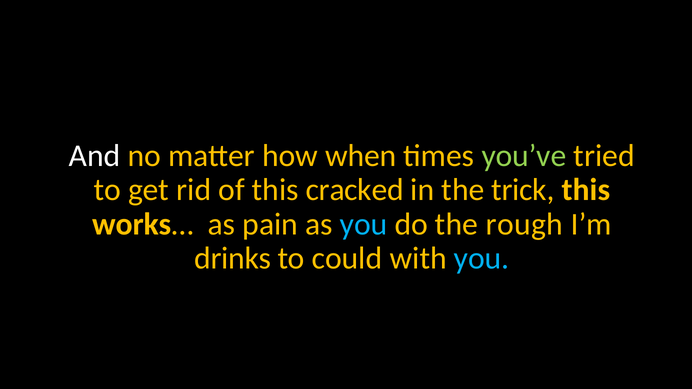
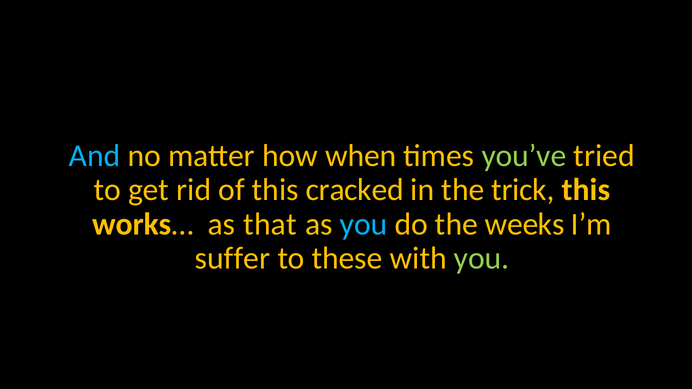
And colour: white -> light blue (95, 156)
pain: pain -> that (270, 224)
rough: rough -> weeks (525, 224)
drinks: drinks -> suffer (232, 259)
could: could -> these (347, 259)
you colour: light blue -> light green (482, 259)
